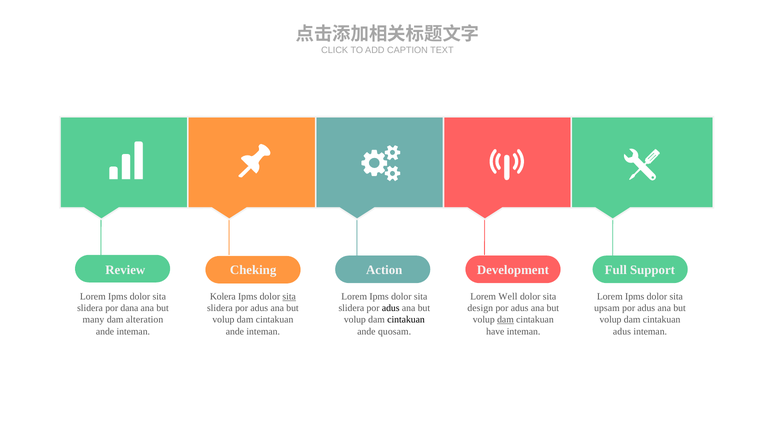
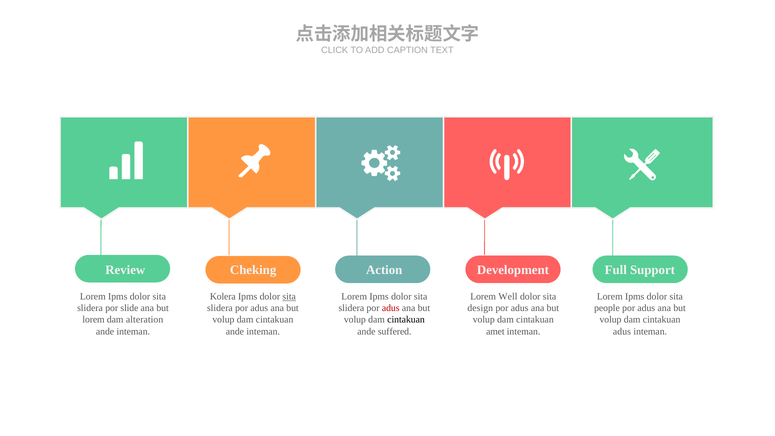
dana: dana -> slide (129, 308)
adus colour: black -> red (391, 308)
upsam: upsam -> people (607, 308)
many: many -> lorem (94, 320)
dam underline: present -> none (505, 320)
quosam: quosam -> suffered (395, 331)
have: have -> amet (495, 331)
